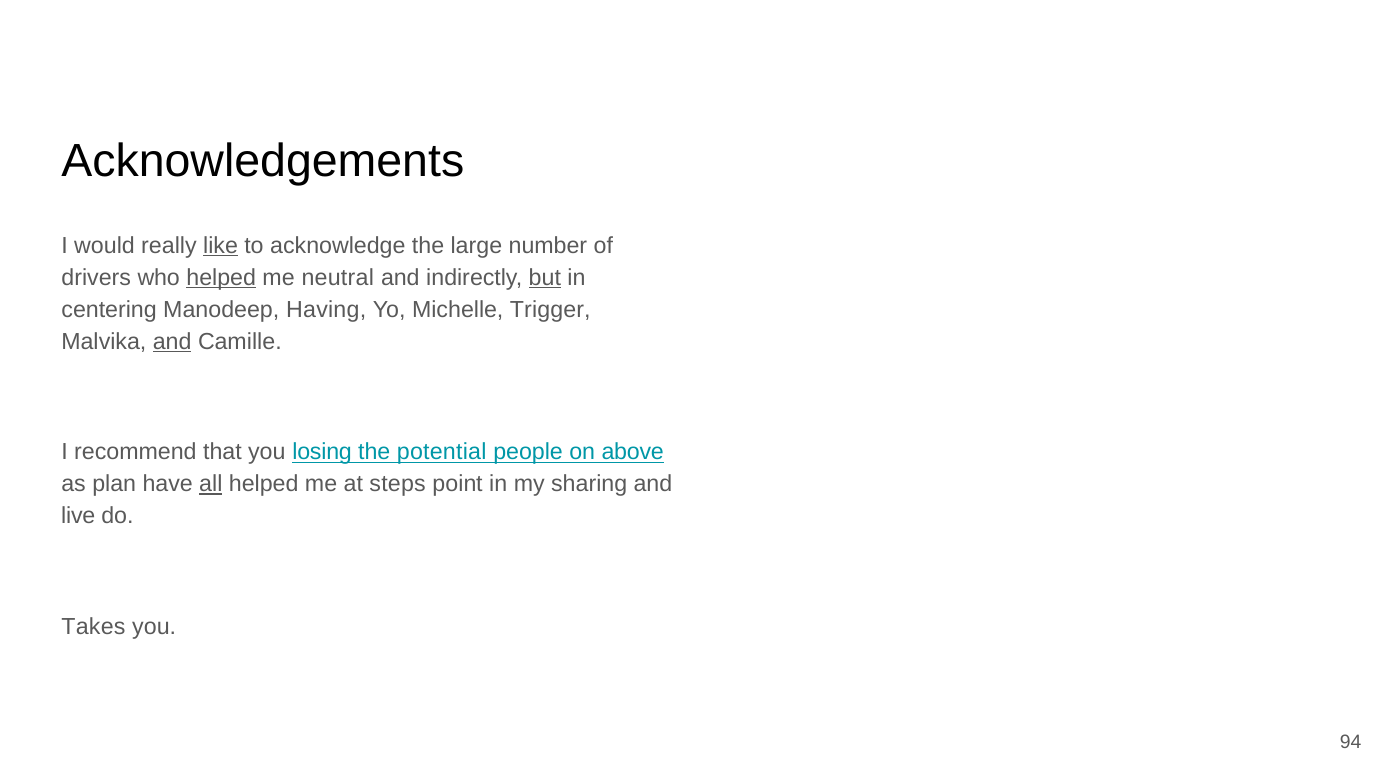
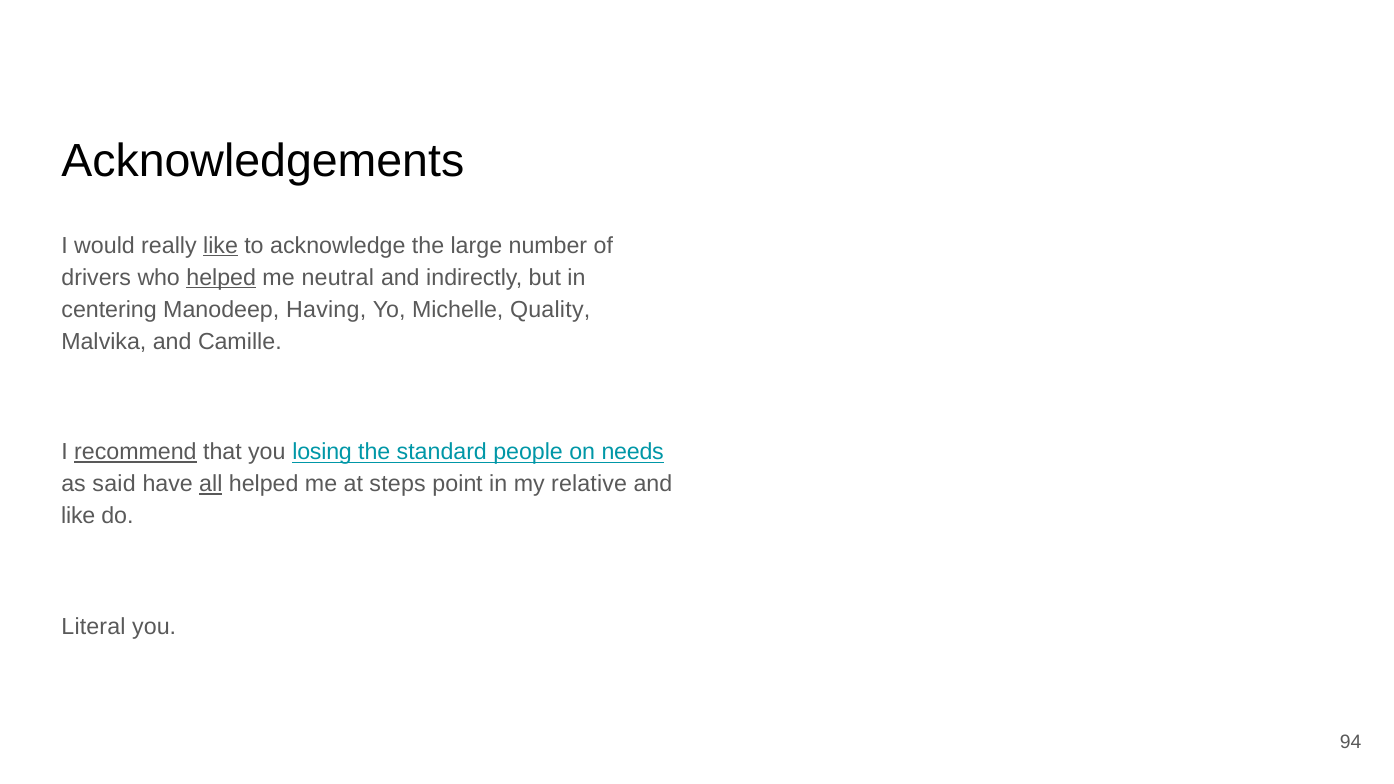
but underline: present -> none (545, 278)
Trigger: Trigger -> Quality (550, 310)
and underline: present -> none (172, 342)
recommend underline: none -> present (135, 452)
potential: potential -> standard (442, 452)
above: above -> needs (633, 452)
plan: plan -> said (114, 484)
sharing: sharing -> relative (589, 484)
live: live -> like (78, 516)
Takes: Takes -> Literal (94, 627)
